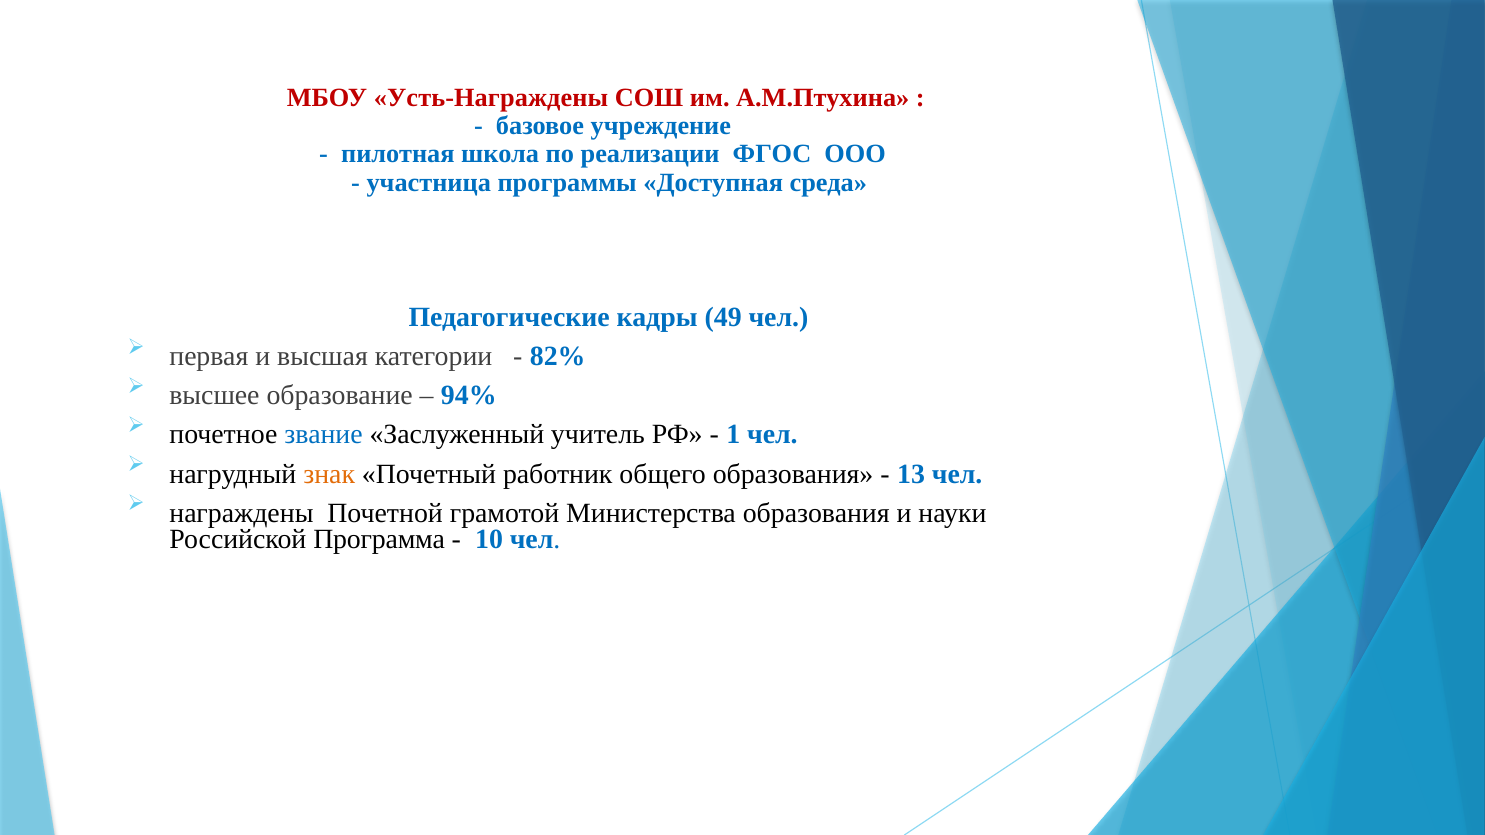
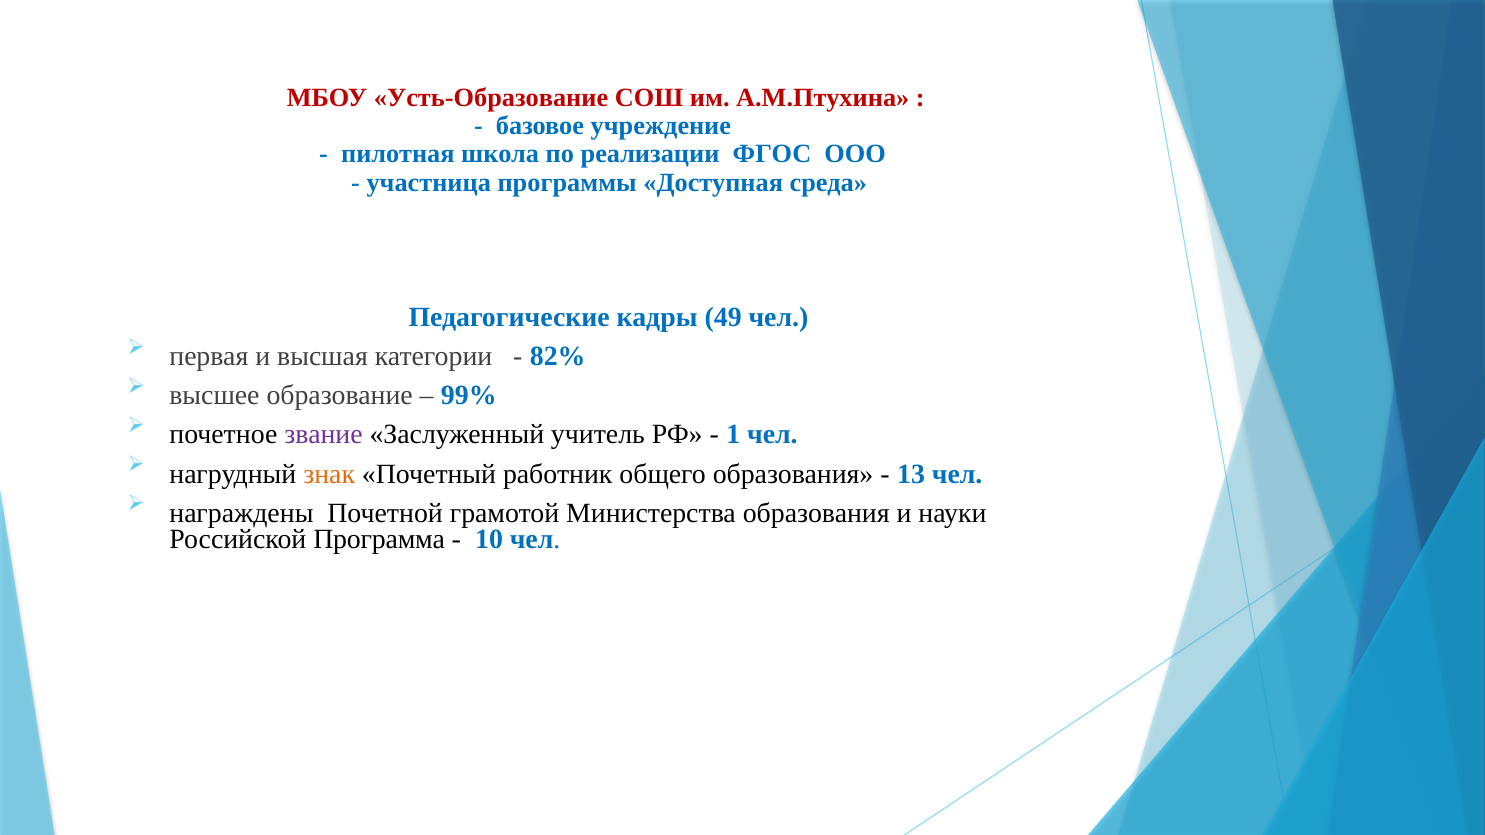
Усть-Награждены: Усть-Награждены -> Усть-Образование (491, 97)
94%: 94% -> 99% (469, 396)
звание colour: blue -> purple (324, 435)
